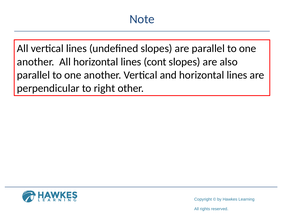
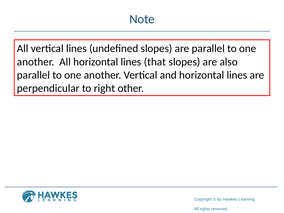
cont: cont -> that (155, 62)
